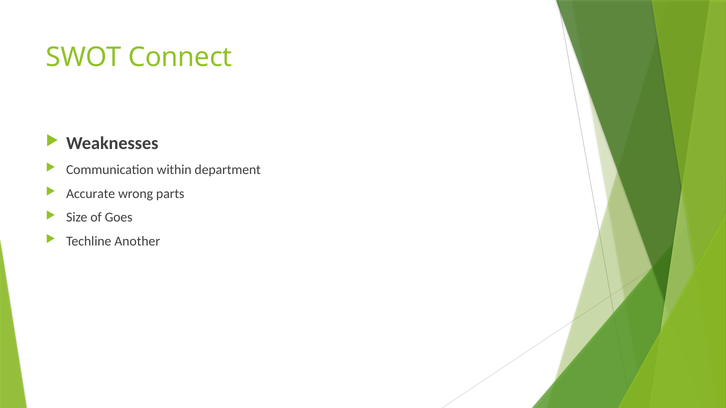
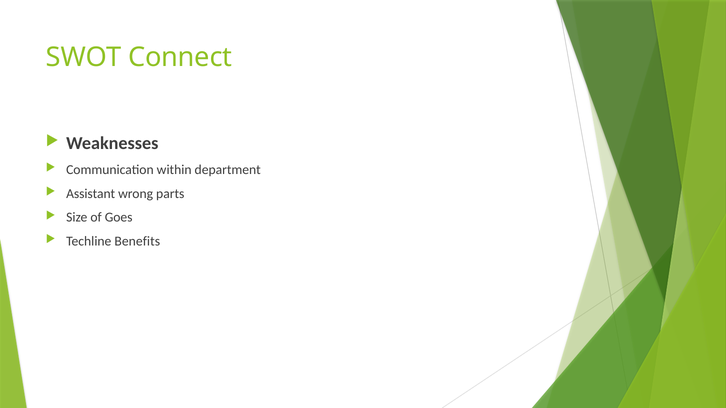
Accurate: Accurate -> Assistant (91, 194)
Another: Another -> Benefits (137, 242)
